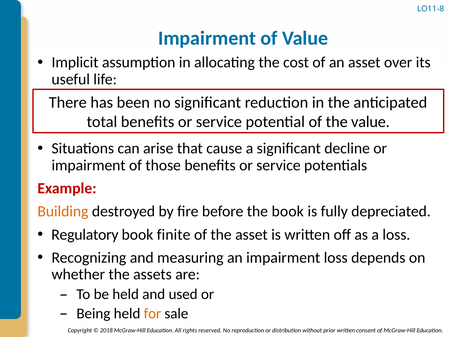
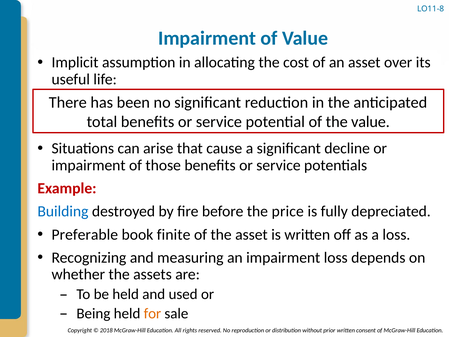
Building colour: orange -> blue (63, 211)
the book: book -> price (288, 211)
Regulatory: Regulatory -> Preferable (85, 234)
